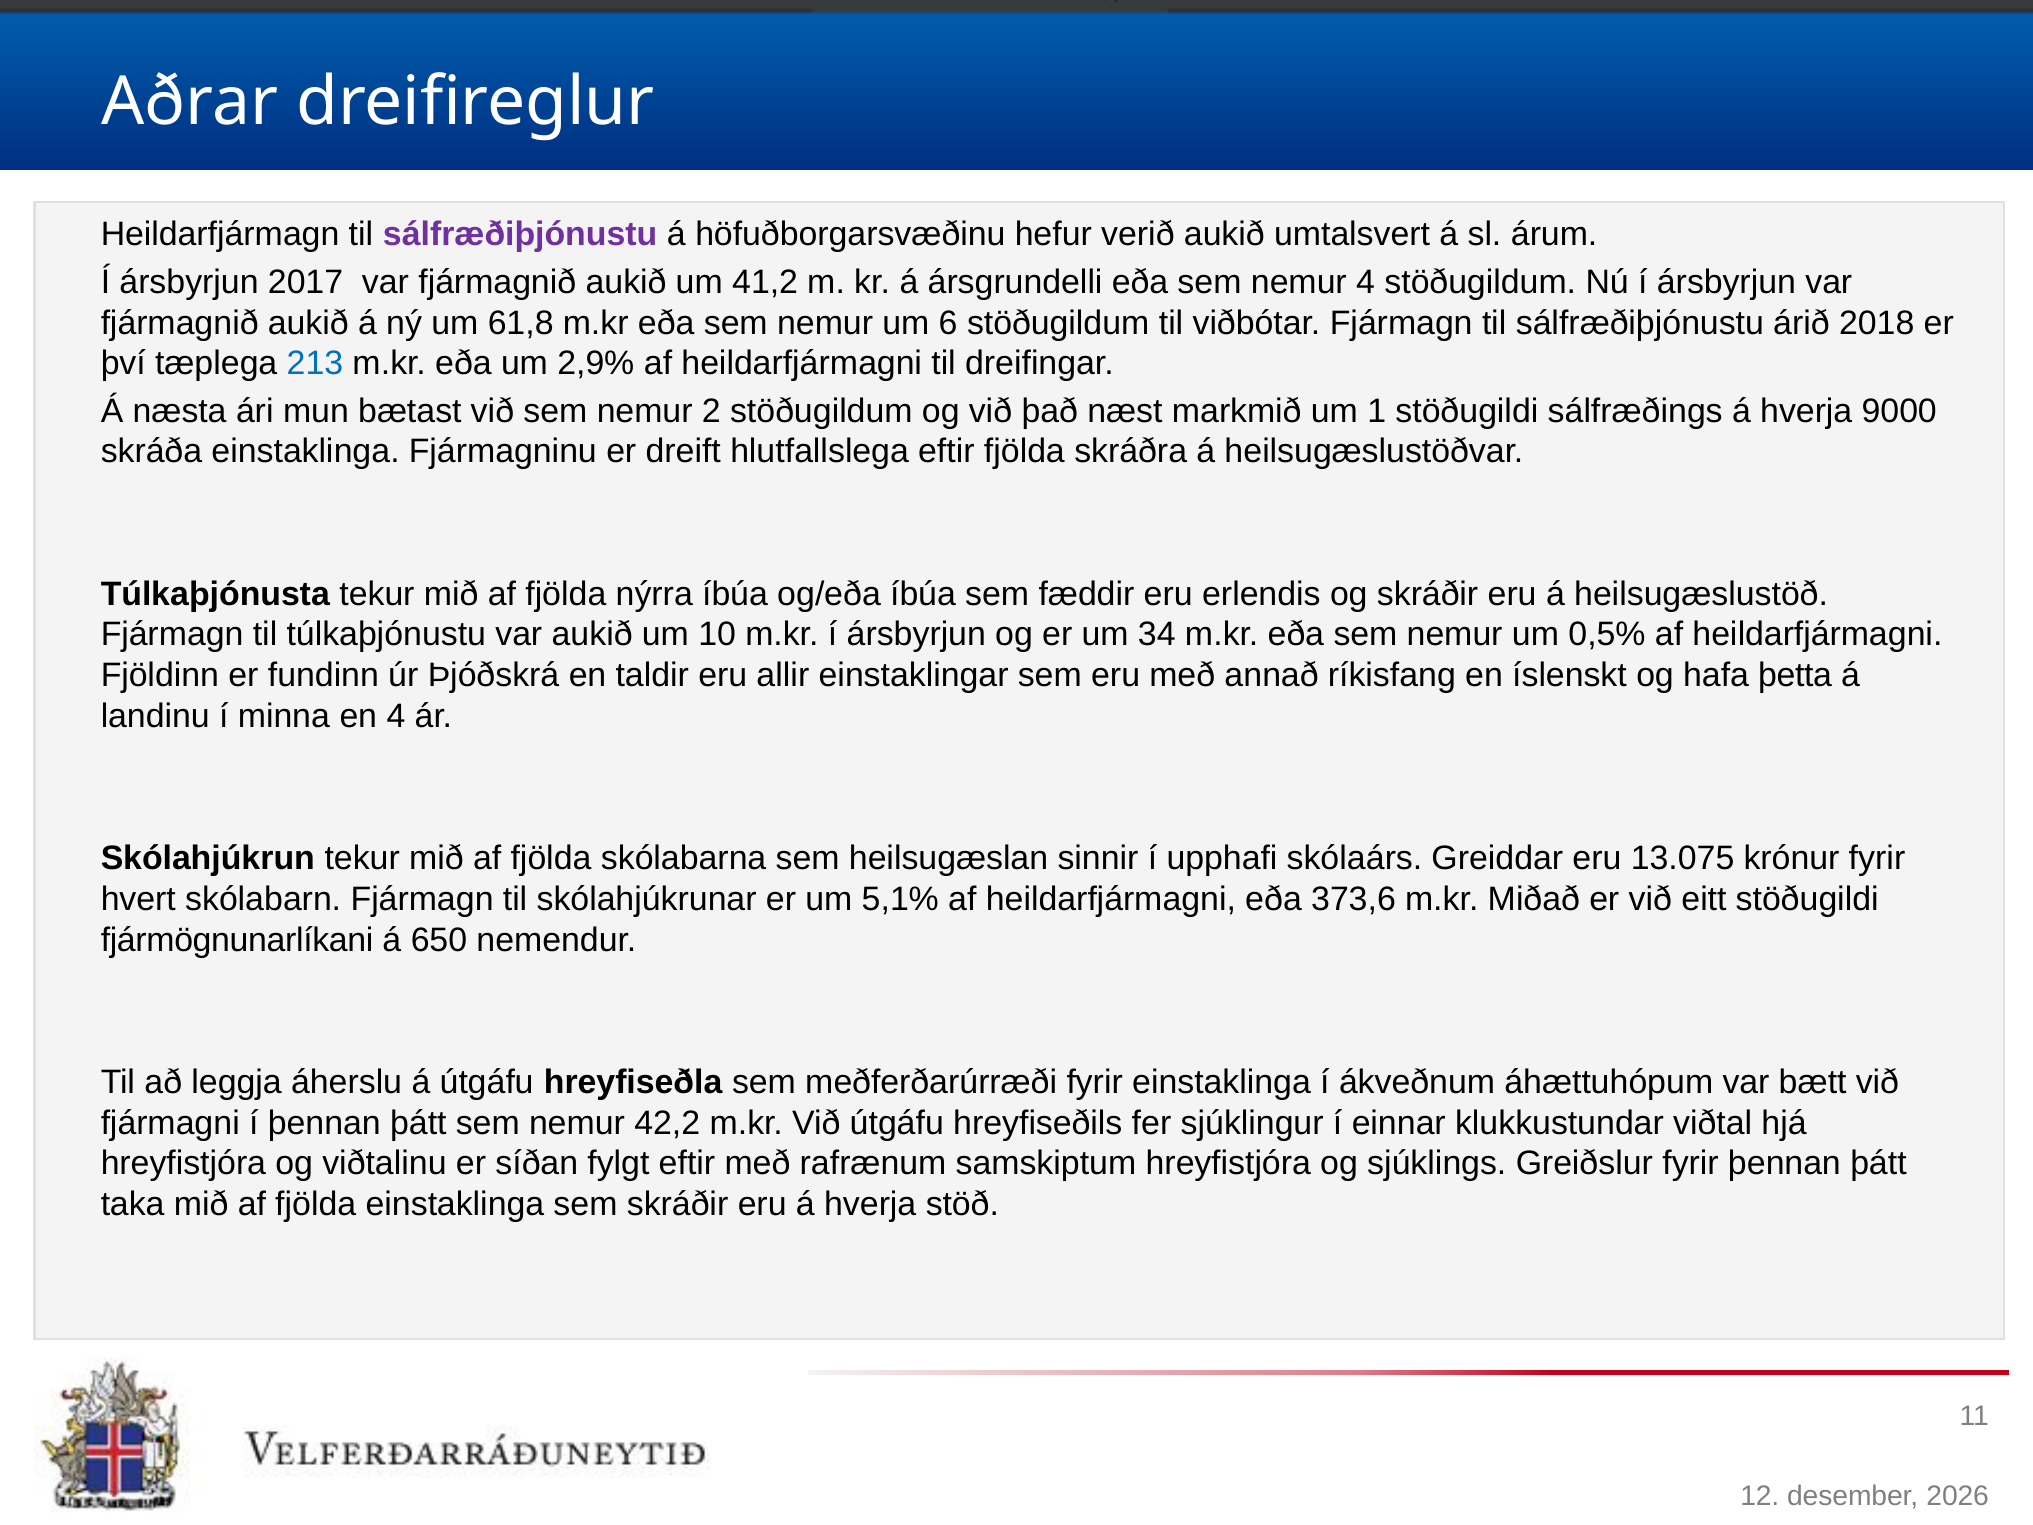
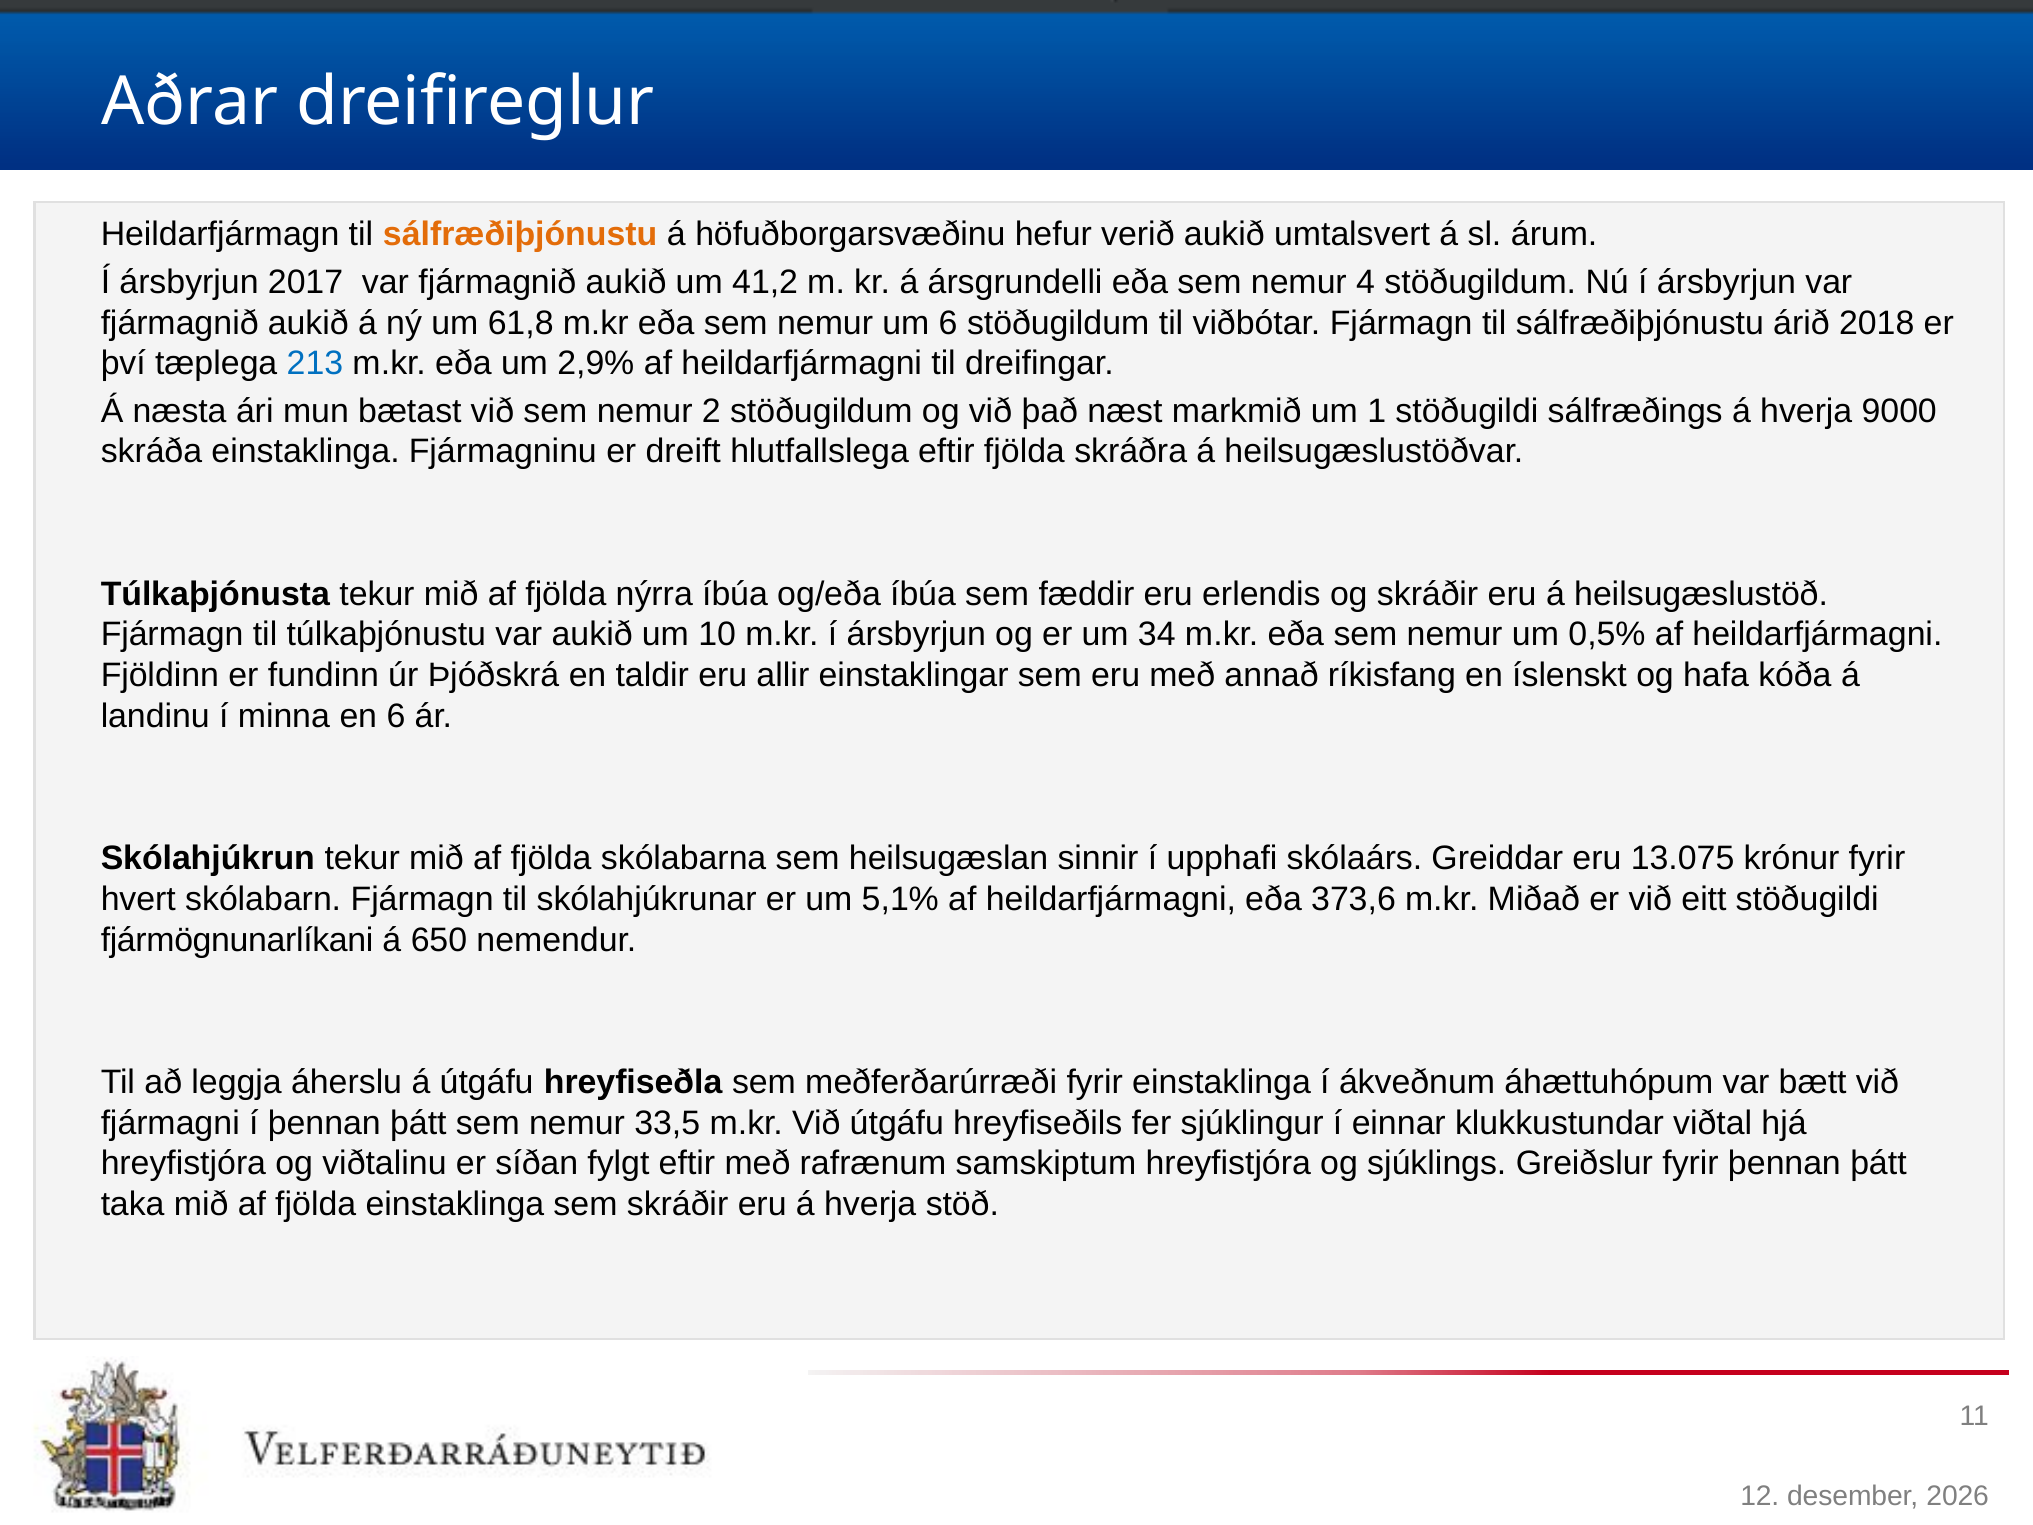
sálfræðiþjónustu colour: purple -> orange (520, 235)
þetta: þetta -> kóða (1795, 675)
en 4: 4 -> 6 (396, 716)
42,2: 42,2 -> 33,5 (667, 1123)
